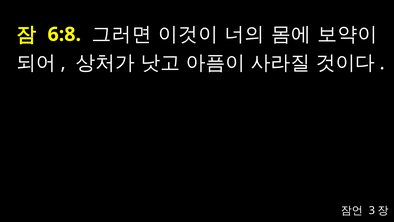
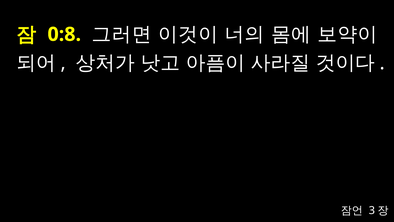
6:8: 6:8 -> 0:8 (64, 34)
